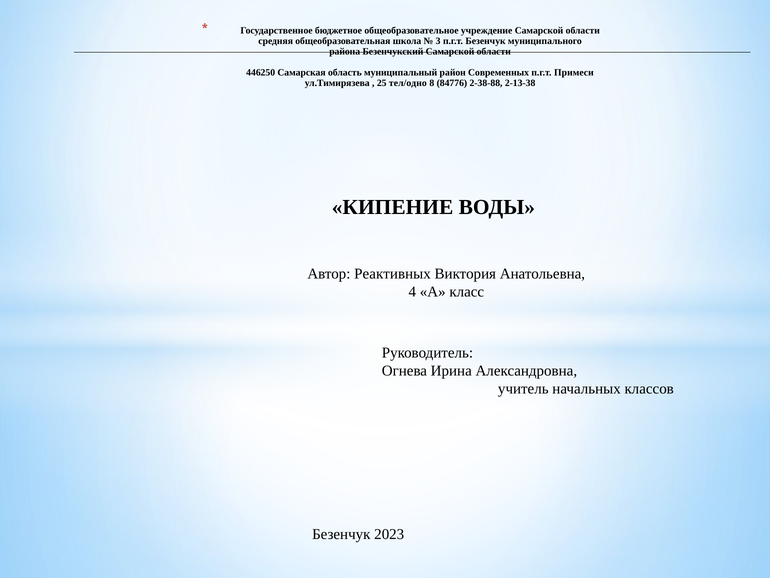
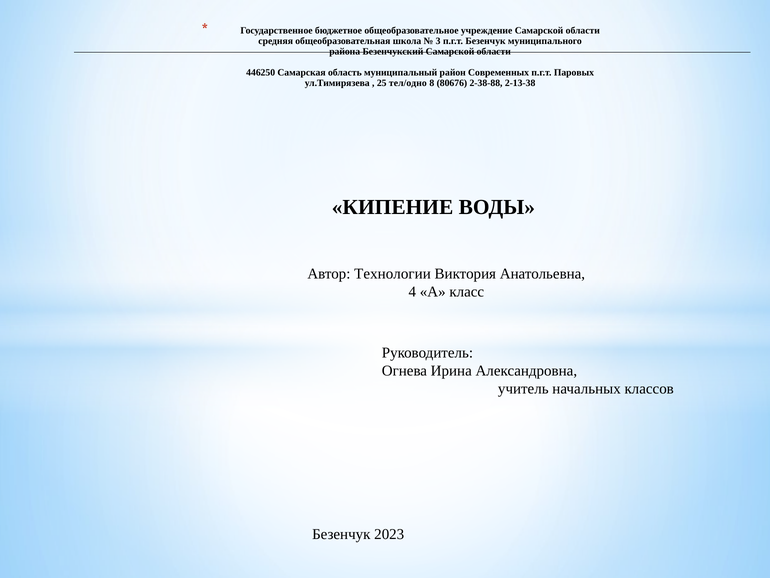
Примеси: Примеси -> Паровых (574, 72)
84776: 84776 -> 80676 (452, 83)
Реактивных: Реактивных -> Технологии (393, 273)
